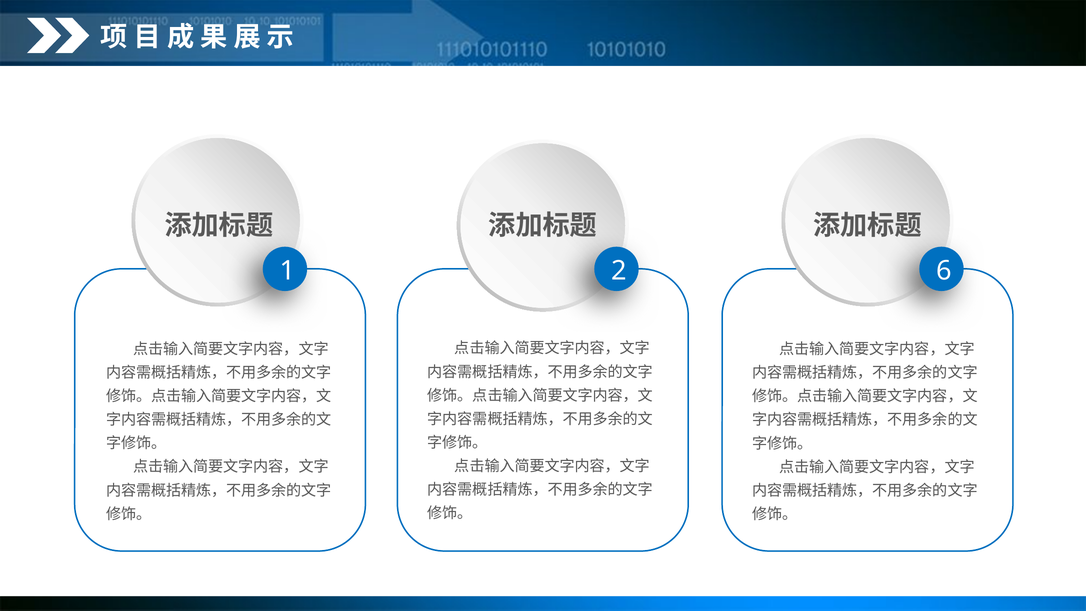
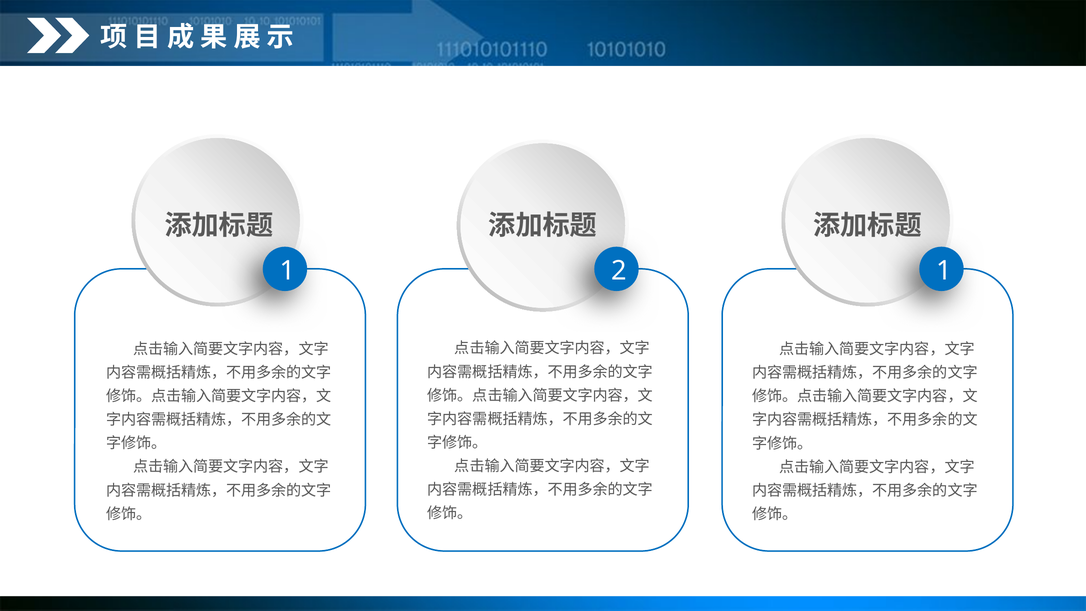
2 6: 6 -> 1 (944, 271)
